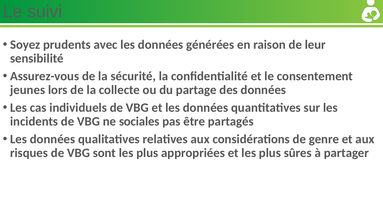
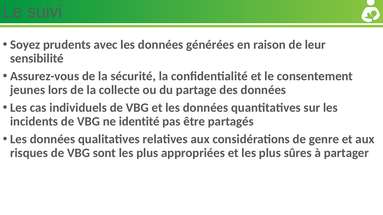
sociales: sociales -> identité (139, 122)
